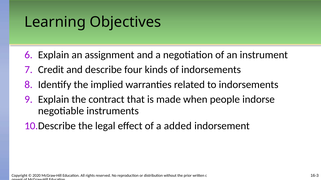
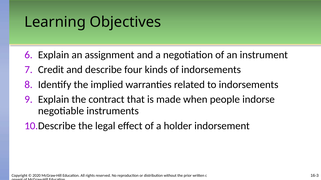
added: added -> holder (178, 126)
